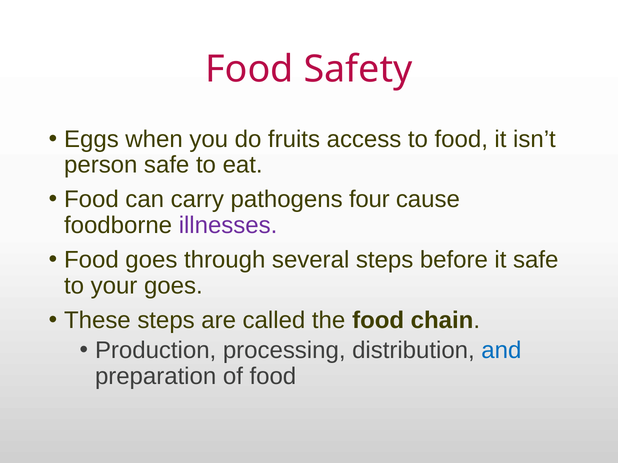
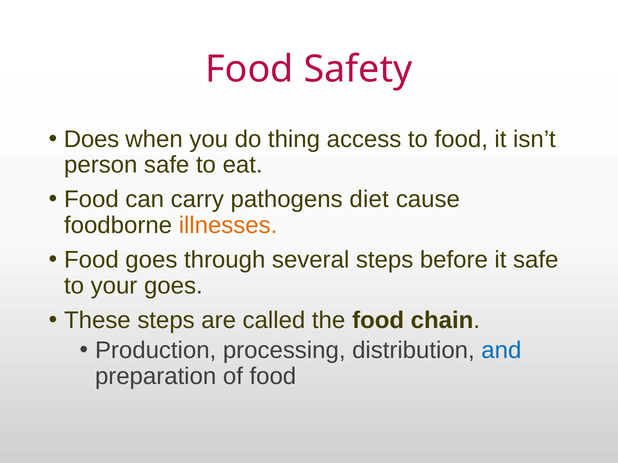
Eggs: Eggs -> Does (92, 139)
fruits: fruits -> thing (294, 139)
four: four -> diet (369, 200)
illnesses colour: purple -> orange (228, 226)
